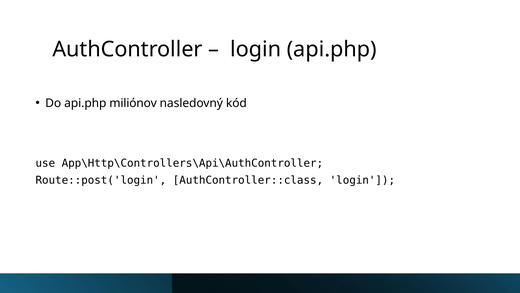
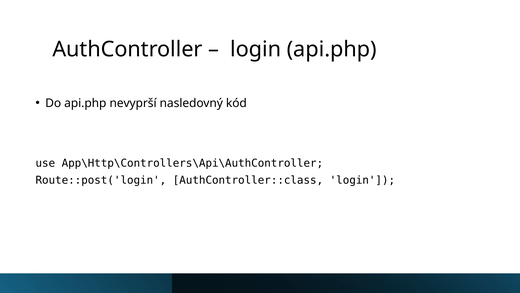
miliónov: miliónov -> nevyprší (133, 103)
